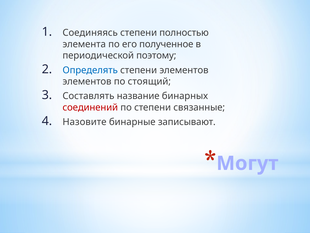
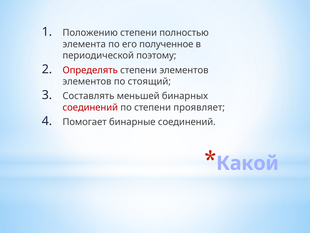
Соединяясь: Соединяясь -> Положению (90, 33)
Определять colour: blue -> red (90, 70)
название: название -> меньшей (138, 96)
связанные: связанные -> проявляет (199, 107)
Назовите: Назовите -> Помогает (85, 122)
бинарные записывают: записывают -> соединений (187, 122)
Могут: Могут -> Какой (247, 163)
